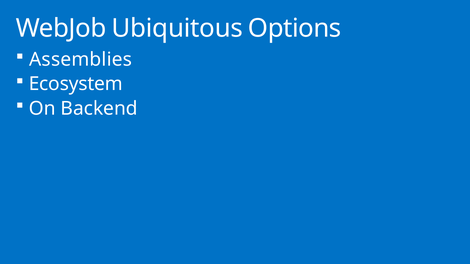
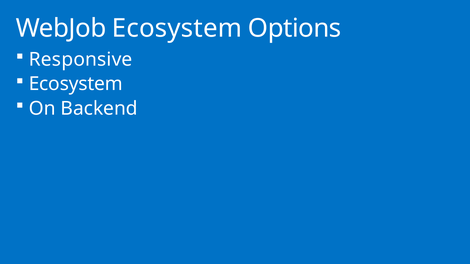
WebJob Ubiquitous: Ubiquitous -> Ecosystem (177, 28)
Assemblies: Assemblies -> Responsive (81, 60)
